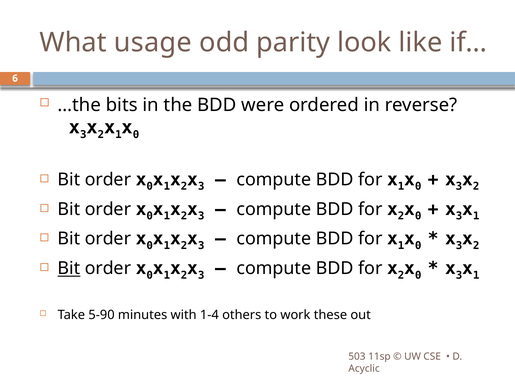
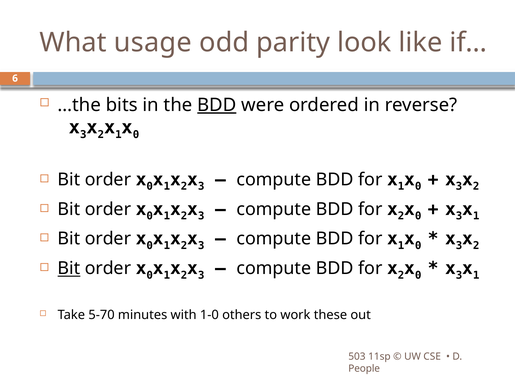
BDD underline: none -> present (217, 105)
5-90: 5-90 -> 5-70 (102, 315)
1-4: 1-4 -> 1-0 (209, 315)
Acyclic: Acyclic -> People (364, 369)
